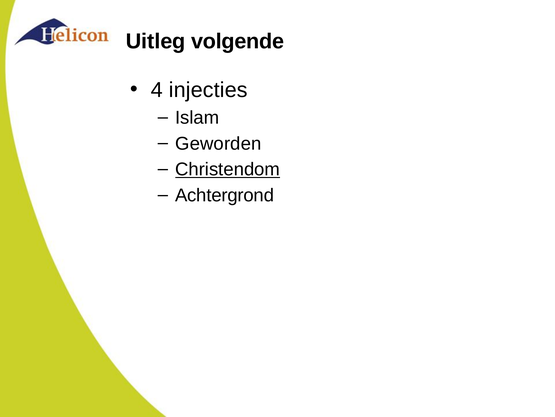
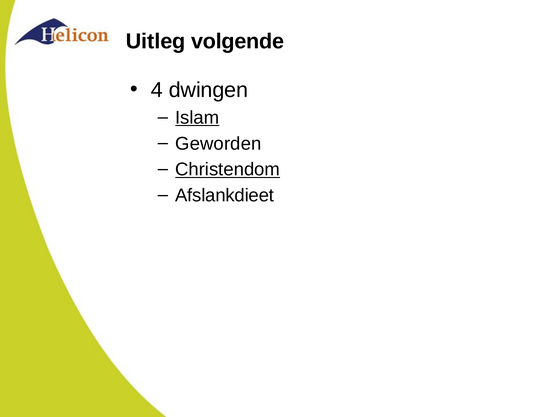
injecties: injecties -> dwingen (208, 90)
Islam underline: none -> present (197, 117)
Achtergrond: Achtergrond -> Afslankdieet (225, 195)
